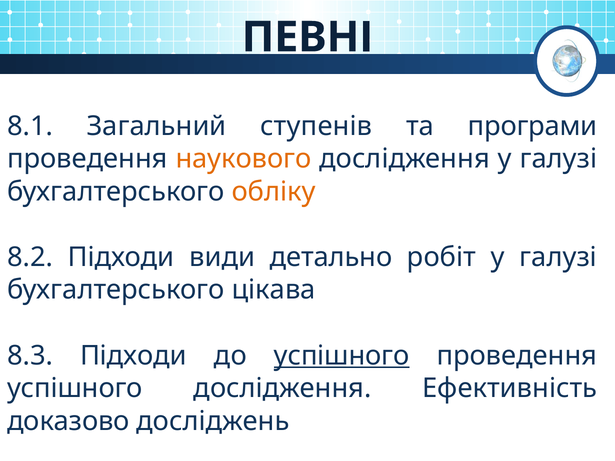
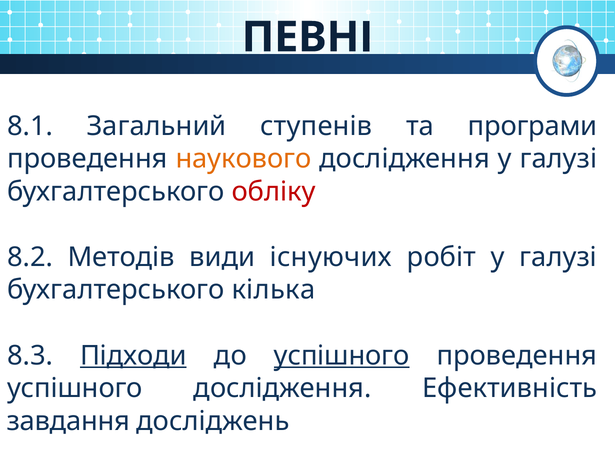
обліку colour: orange -> red (274, 192)
8.2 Підходи: Підходи -> Методів (121, 257)
детально: детально -> існуючих (331, 257)
цікава: цікава -> кілька (273, 290)
Підходи underline: none -> present (133, 356)
доказово: доказово -> завдання (68, 421)
